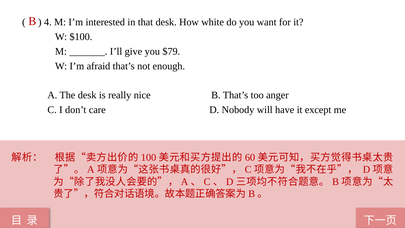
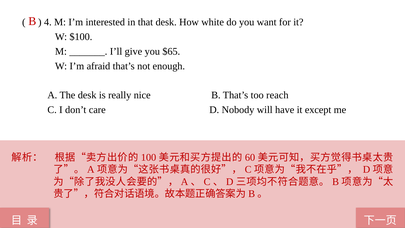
$79: $79 -> $65 (171, 51)
anger: anger -> reach (277, 95)
